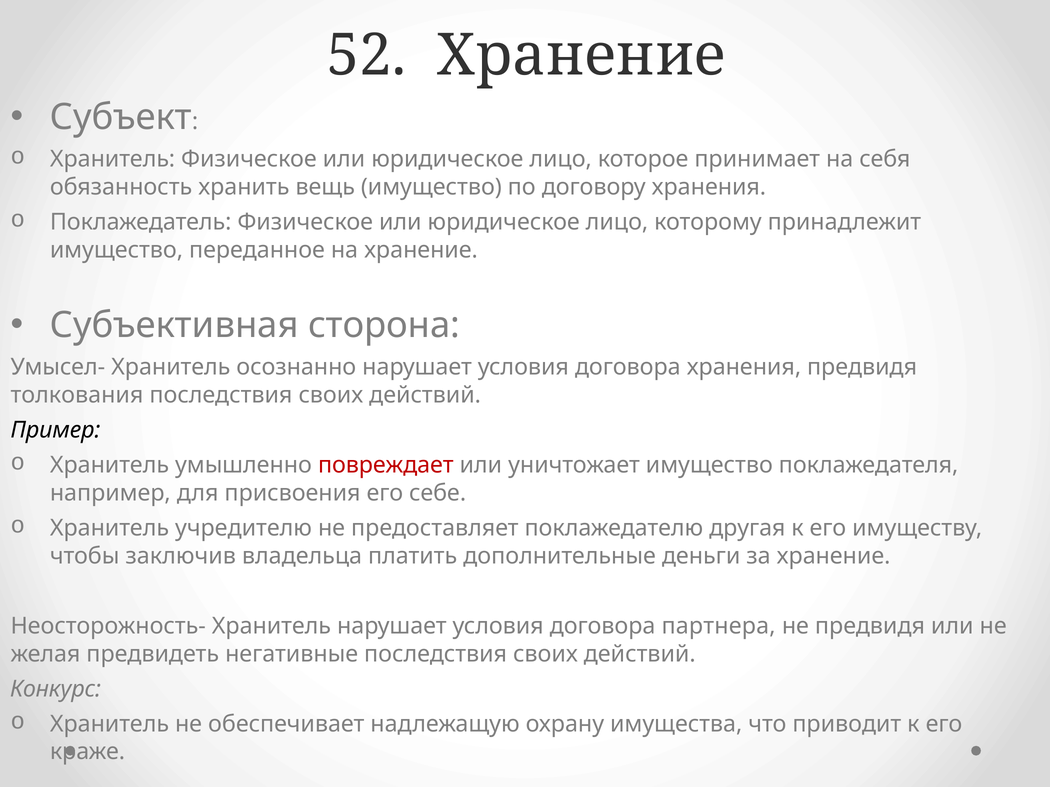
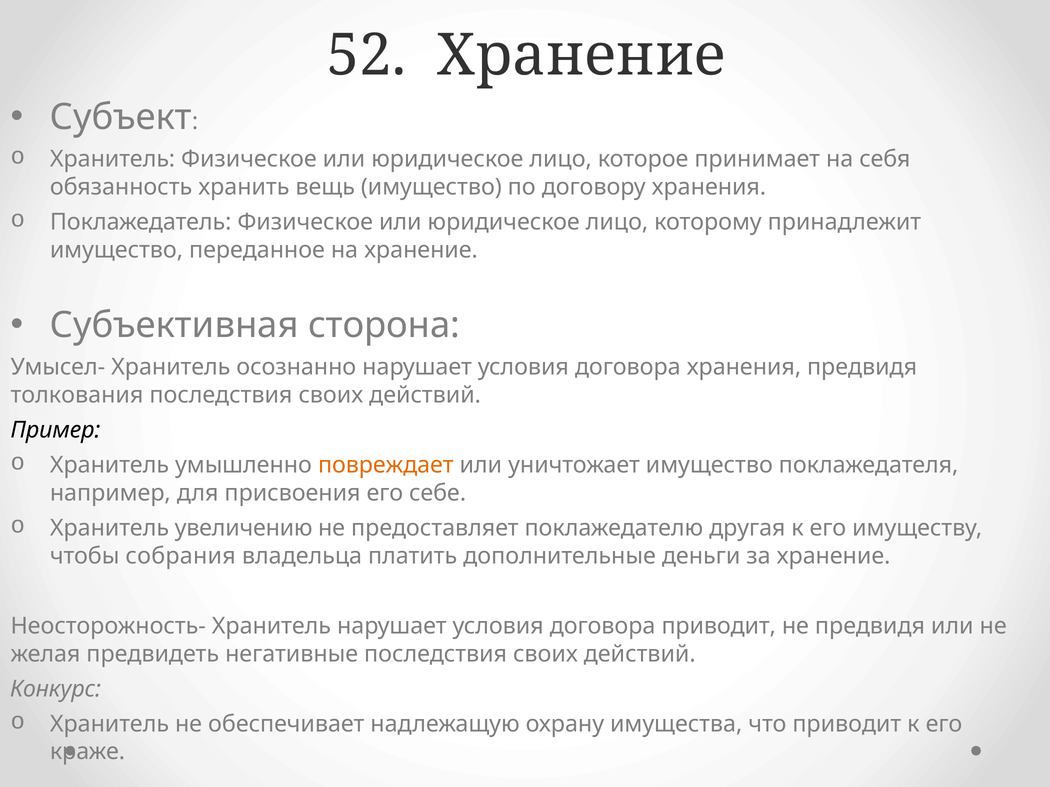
повреждает colour: red -> orange (386, 465)
учредителю: учредителю -> увеличению (244, 528)
заключив: заключив -> собрания (181, 556)
договора партнера: партнера -> приводит (719, 626)
